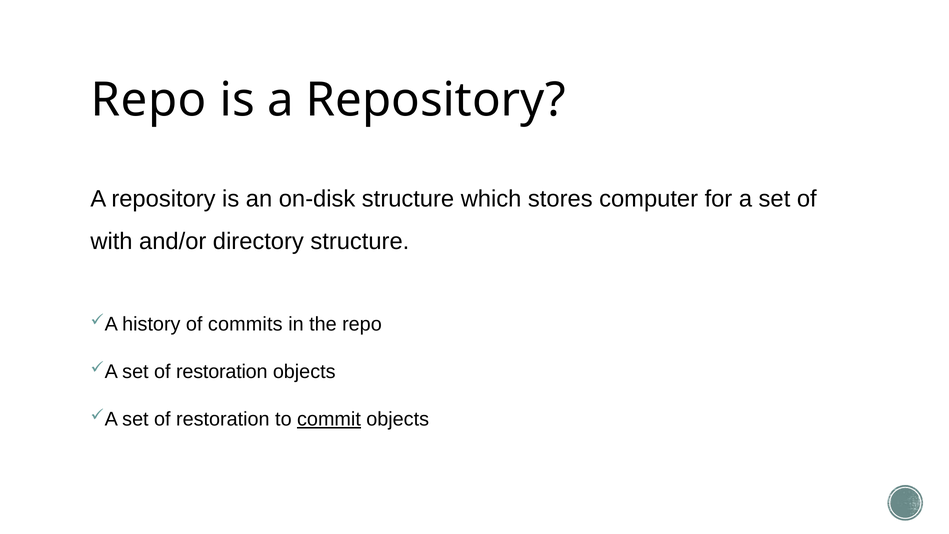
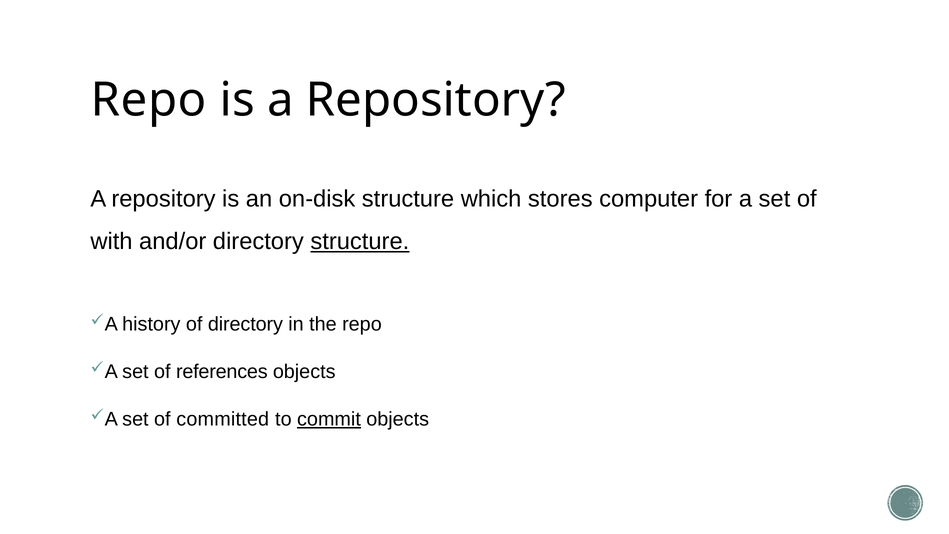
structure underline: none -> present (360, 242)
of commits: commits -> directory (245, 324)
restoration: restoration -> references (222, 372)
restoration: restoration -> committed (223, 419)
